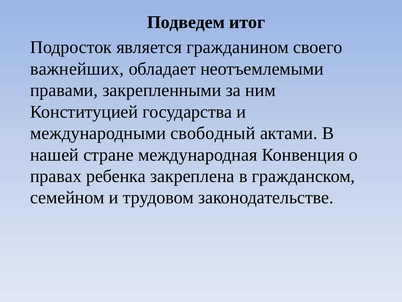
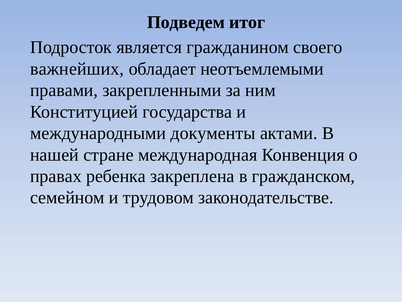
свободный: свободный -> документы (213, 133)
